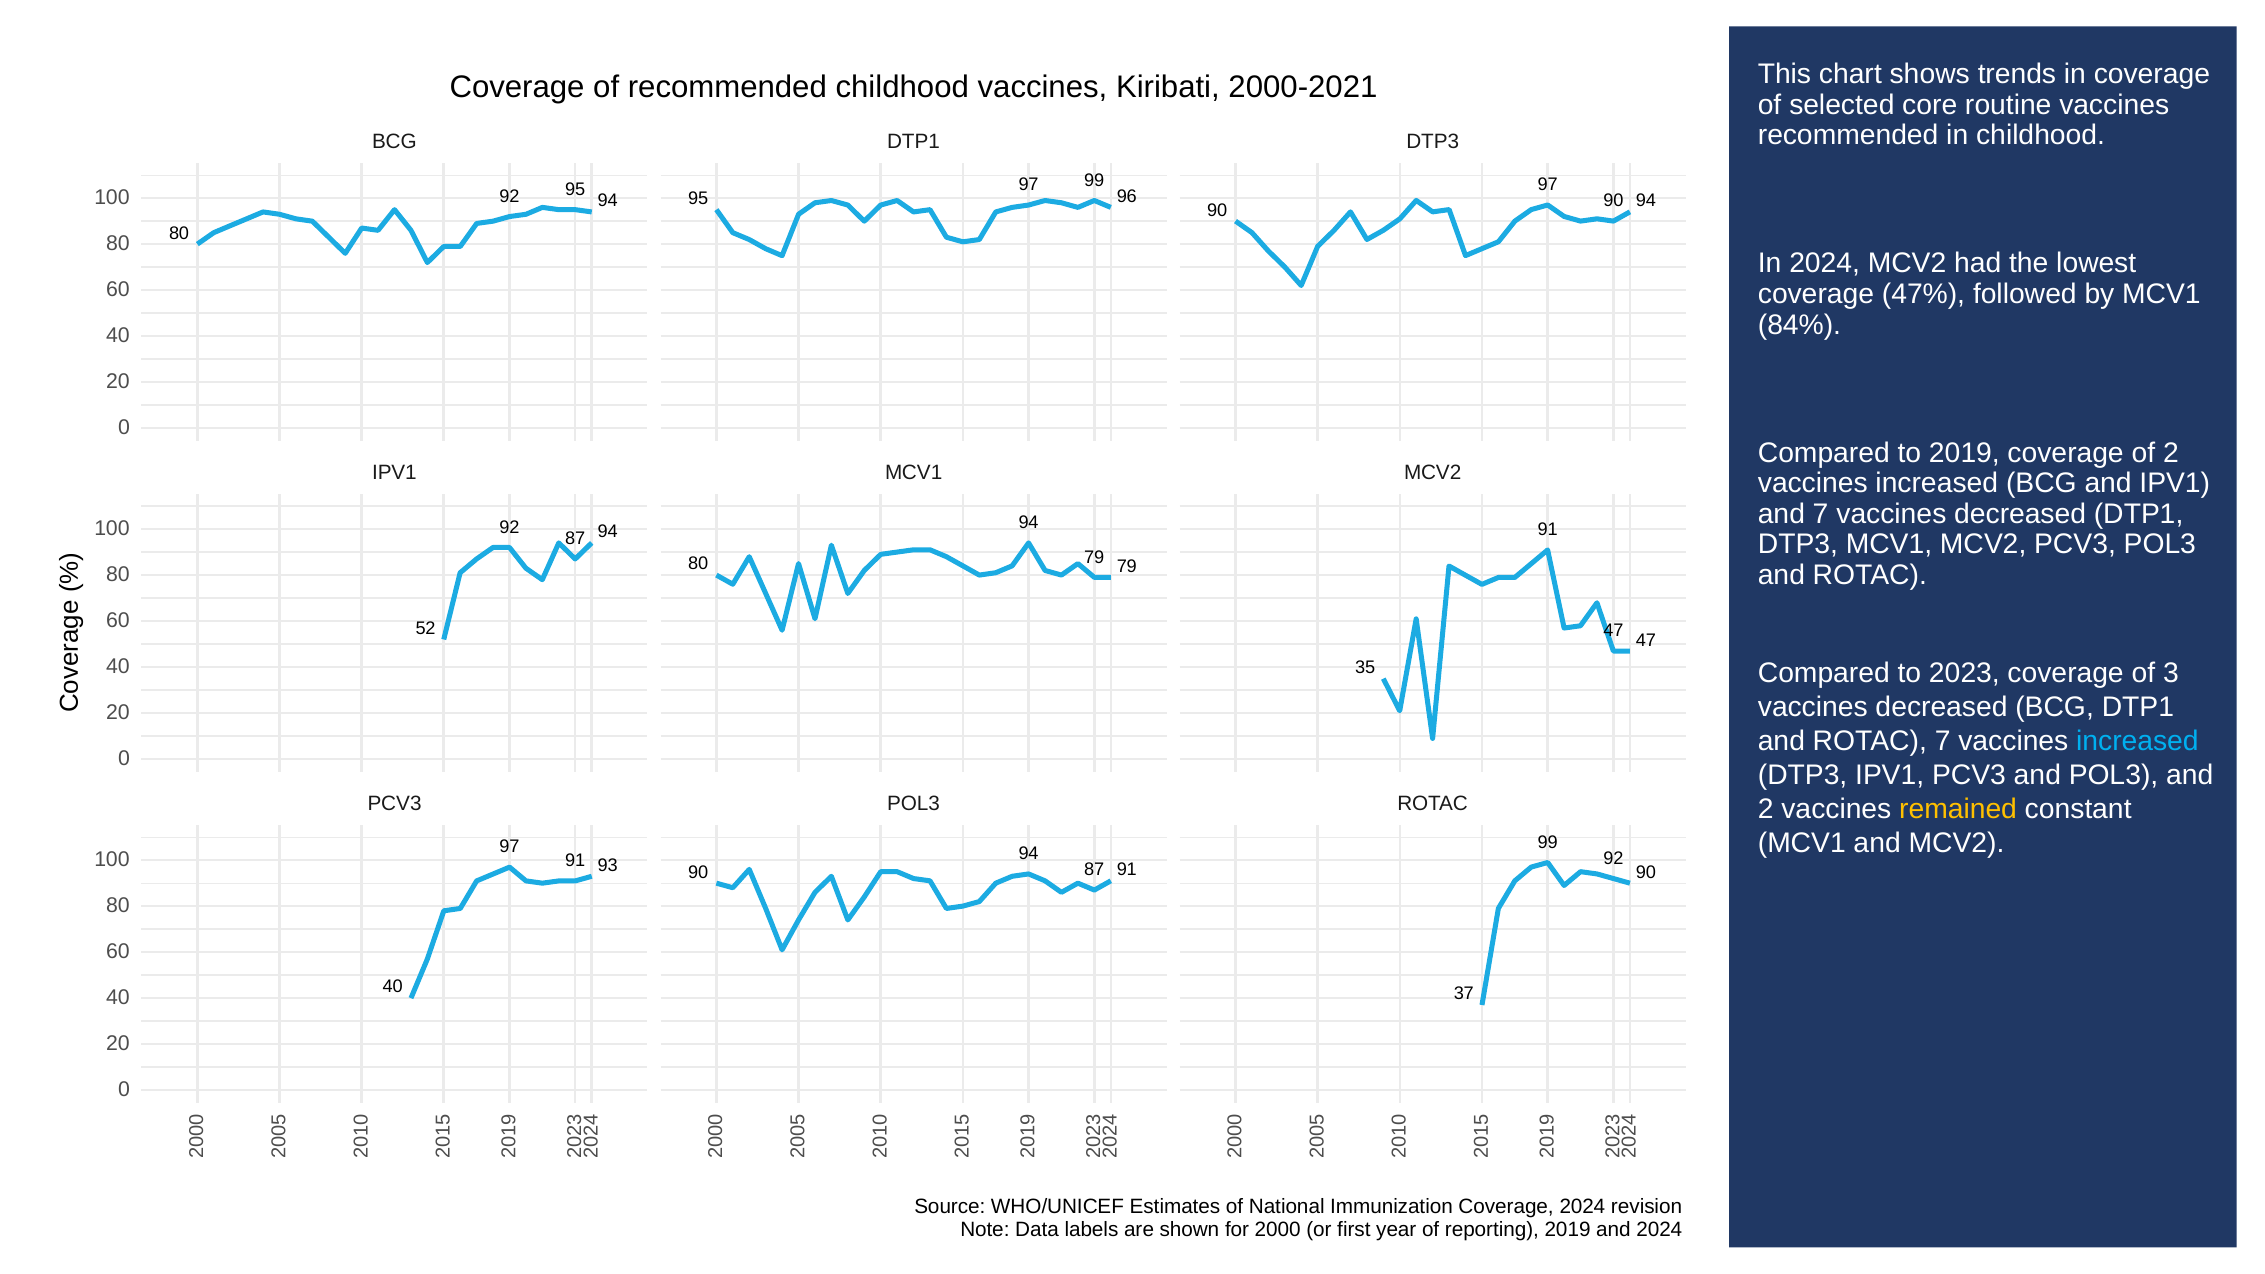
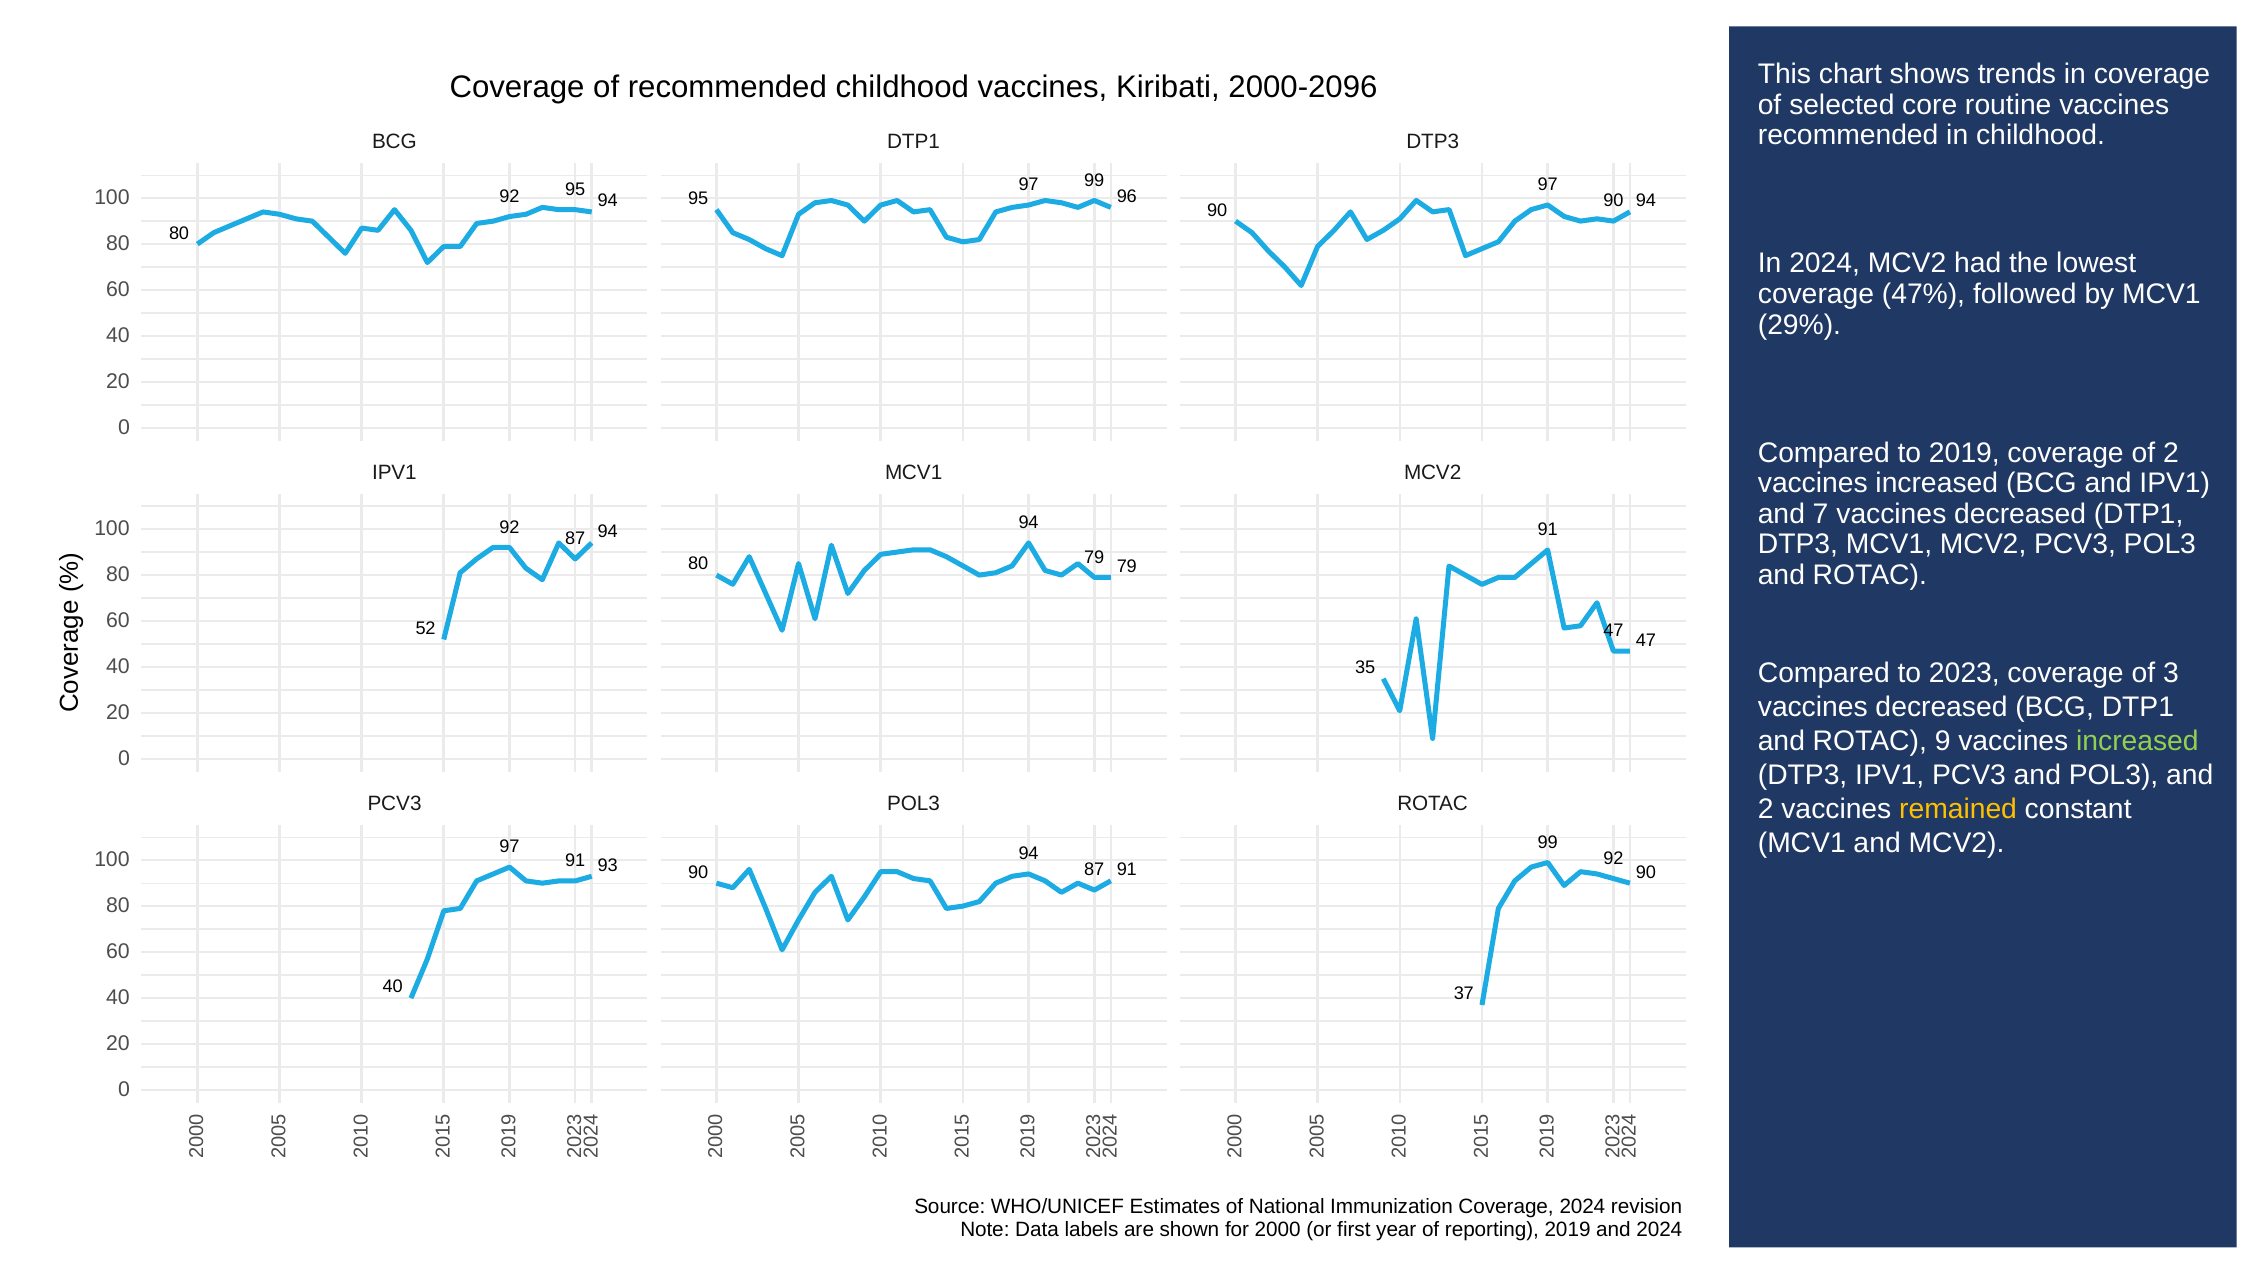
2000-2021: 2000-2021 -> 2000-2096 (1303, 88)
84%: 84% -> 29% (1799, 325)
ROTAC 7: 7 -> 9 (1943, 741)
increased colour: light blue -> light green (2137, 741)
